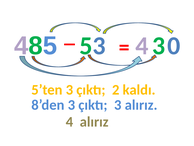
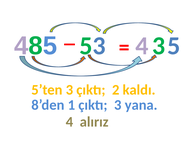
0: 0 -> 5 (174, 46)
8’den 3: 3 -> 1 (71, 105)
3 alırız: alırız -> yana (141, 105)
